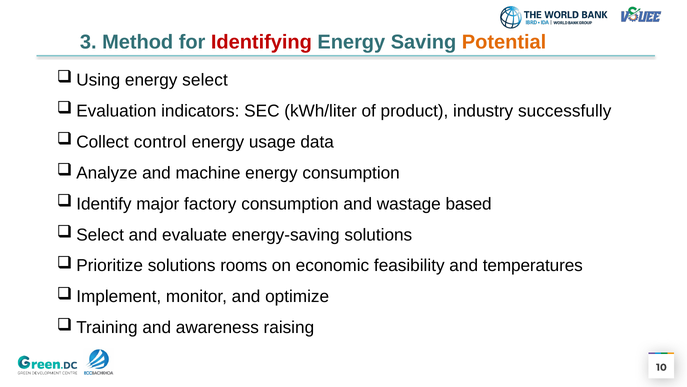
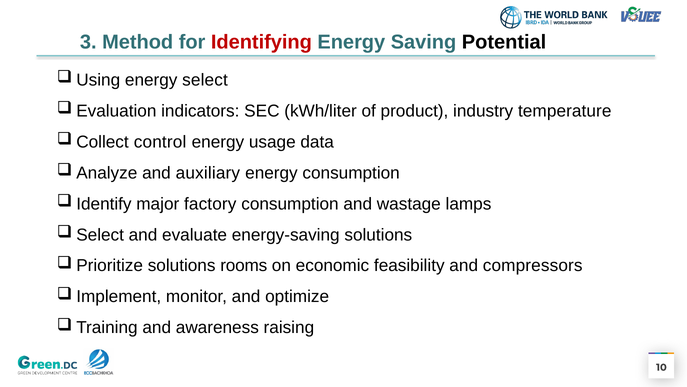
Potential colour: orange -> black (504, 42)
successfully: successfully -> temperature (565, 111)
machine: machine -> auxiliary (208, 173)
based: based -> lamps (468, 204)
temperatures: temperatures -> compressors (533, 265)
